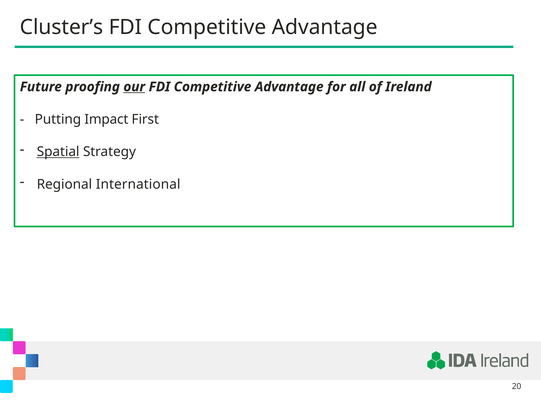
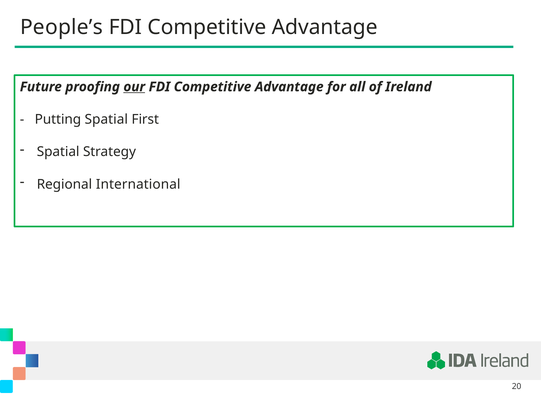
Cluster’s: Cluster’s -> People’s (61, 27)
Putting Impact: Impact -> Spatial (106, 119)
Spatial underline: present -> none (58, 152)
